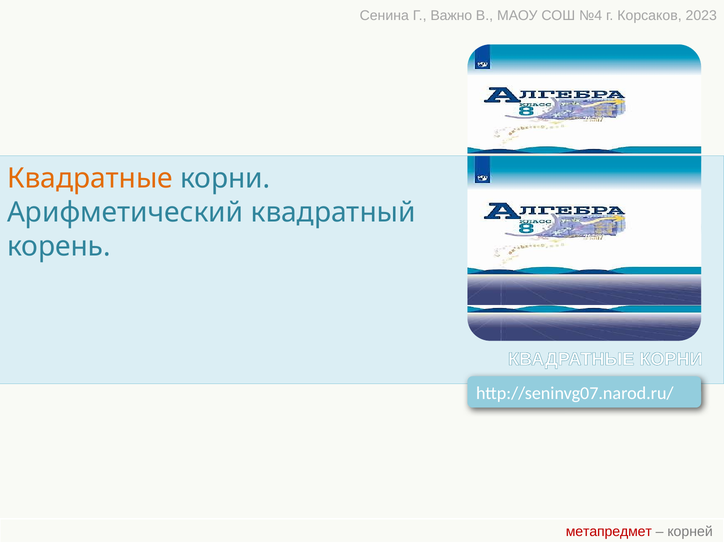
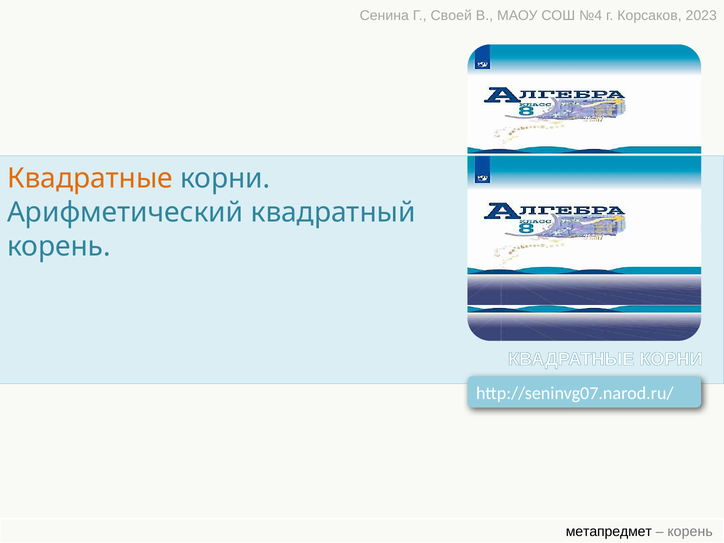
Важно: Важно -> Своей (451, 16)
метапредмет colour: red -> black (609, 532)
корней: корней -> корень (690, 532)
